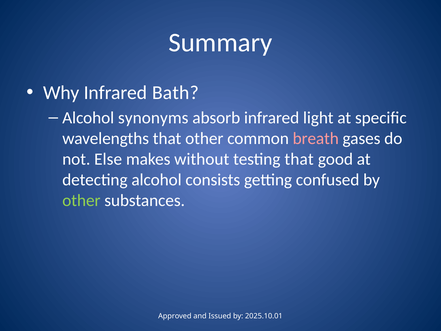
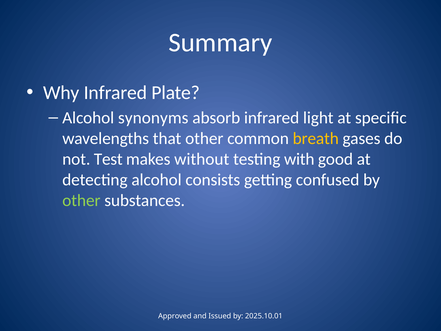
Bath: Bath -> Plate (176, 93)
breath colour: pink -> yellow (316, 138)
Else: Else -> Test (108, 159)
testing that: that -> with (299, 159)
